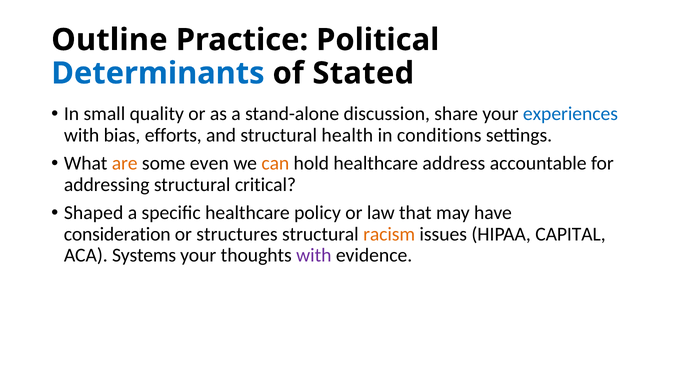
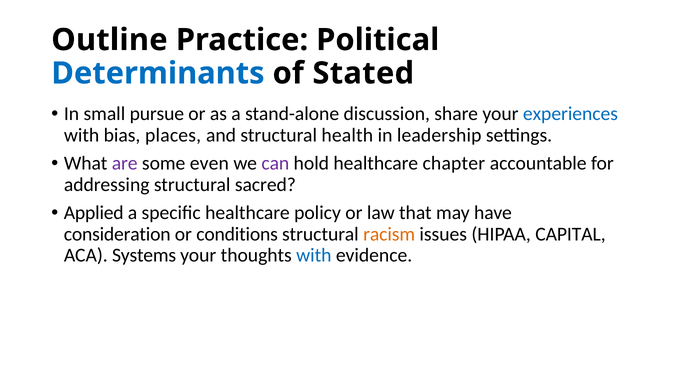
quality: quality -> pursue (157, 114)
efforts: efforts -> places (173, 135)
conditions: conditions -> leadership (439, 135)
are colour: orange -> purple (125, 163)
can colour: orange -> purple (275, 163)
address: address -> chapter (454, 163)
critical: critical -> sacred (265, 184)
Shaped: Shaped -> Applied (94, 213)
structures: structures -> conditions (237, 234)
with colour: purple -> blue (314, 255)
